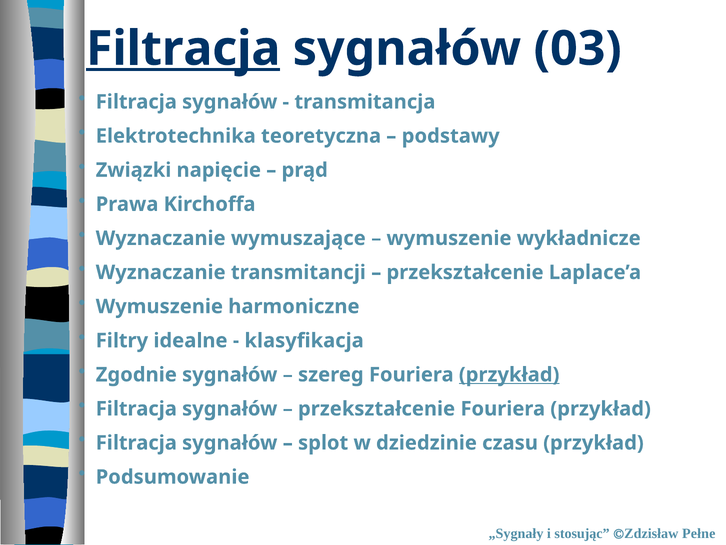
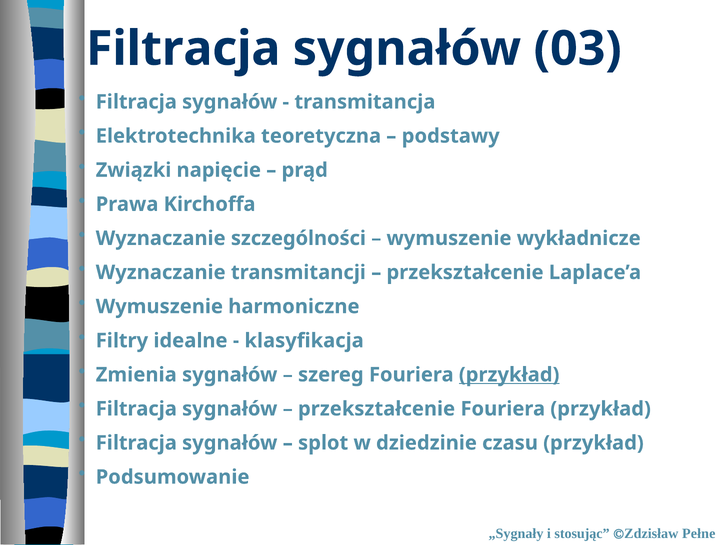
Filtracja underline: present -> none (183, 49)
wymuszające: wymuszające -> szczególności (298, 238)
Zgodnie: Zgodnie -> Zmienia (136, 374)
